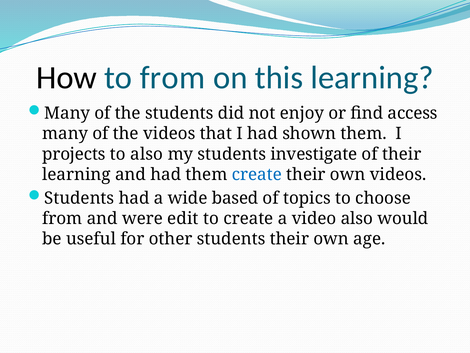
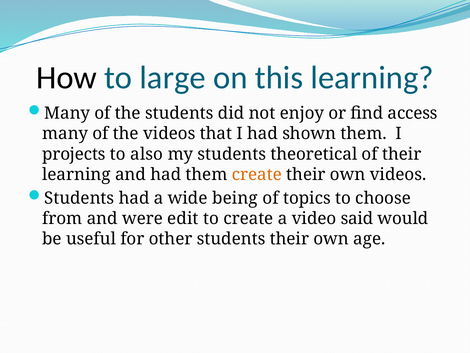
to from: from -> large (173, 78)
investigate: investigate -> theoretical (314, 154)
create colour: blue -> orange (257, 174)
based: based -> being (235, 198)
video also: also -> said (357, 218)
